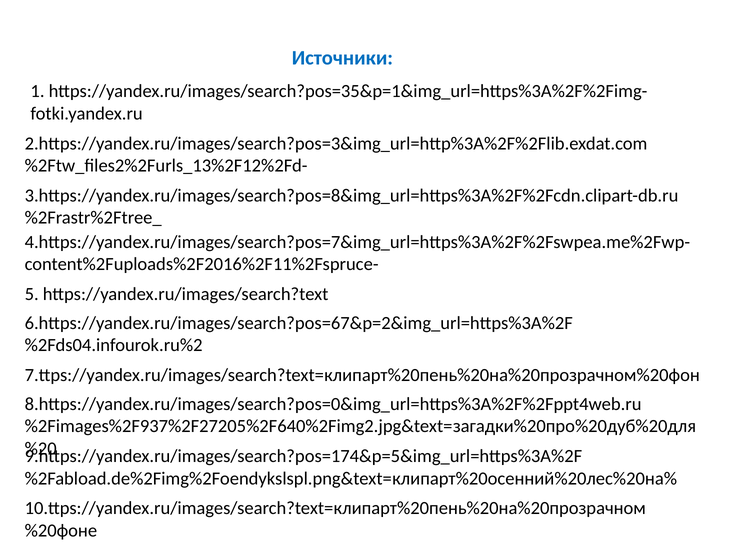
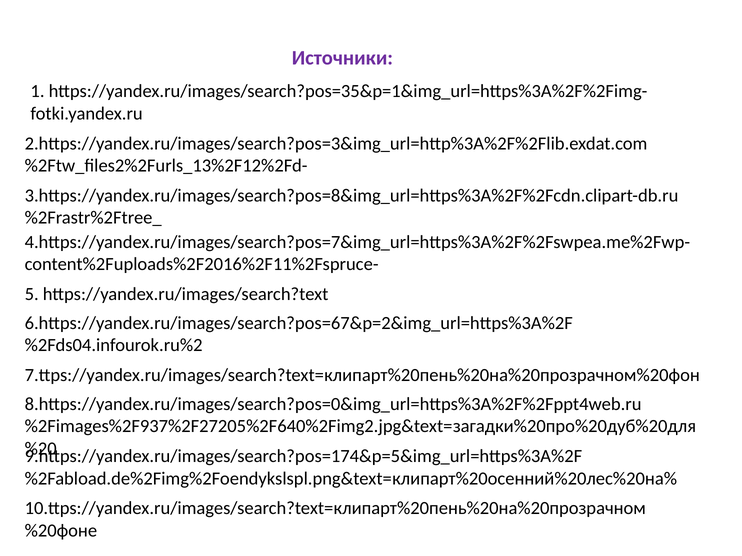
Источники colour: blue -> purple (342, 58)
